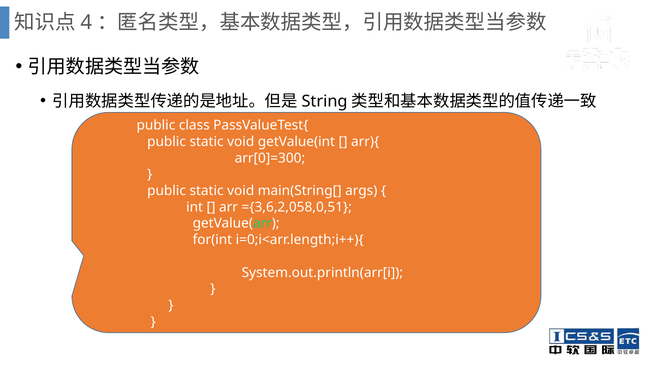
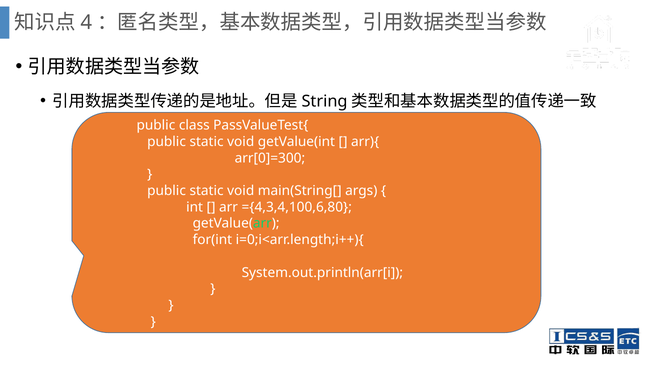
={3,6,2,058,0,51: ={3,6,2,058,0,51 -> ={4,3,4,100,6,80 (297, 207)
